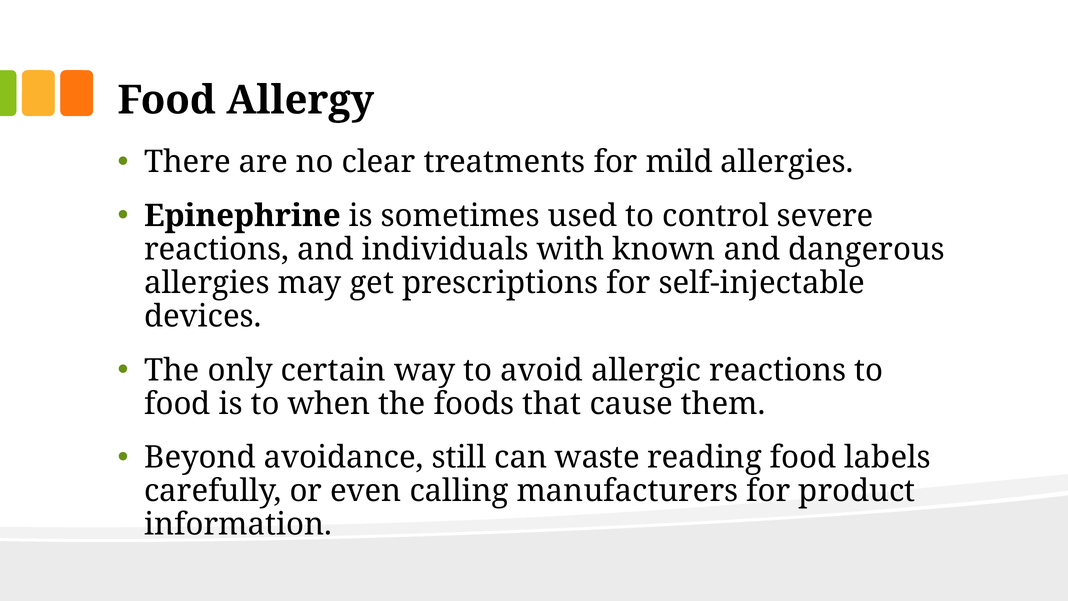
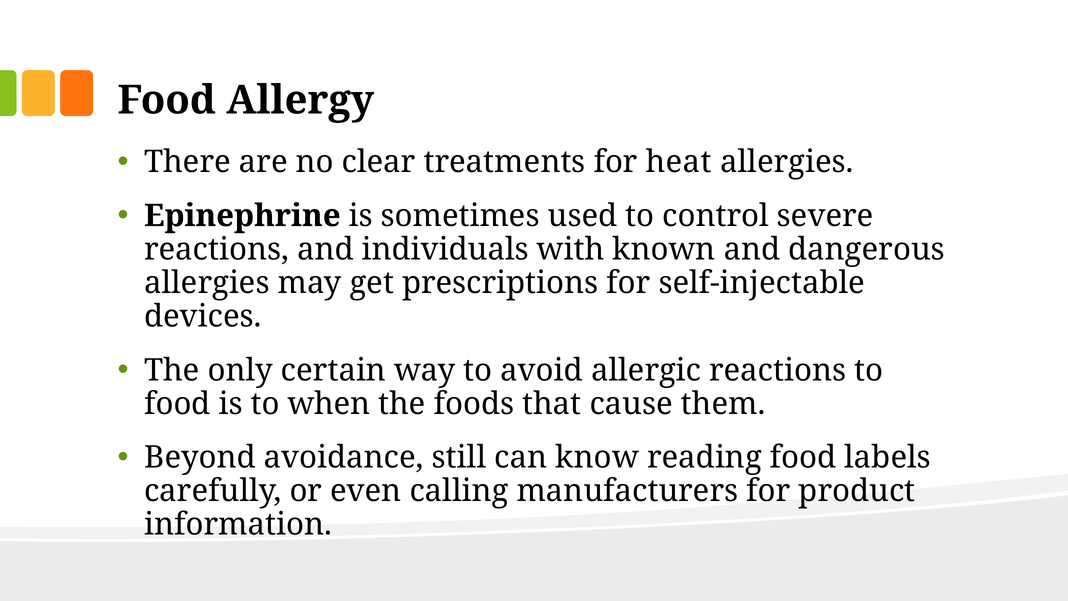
mild: mild -> heat (679, 162)
waste: waste -> know (597, 457)
